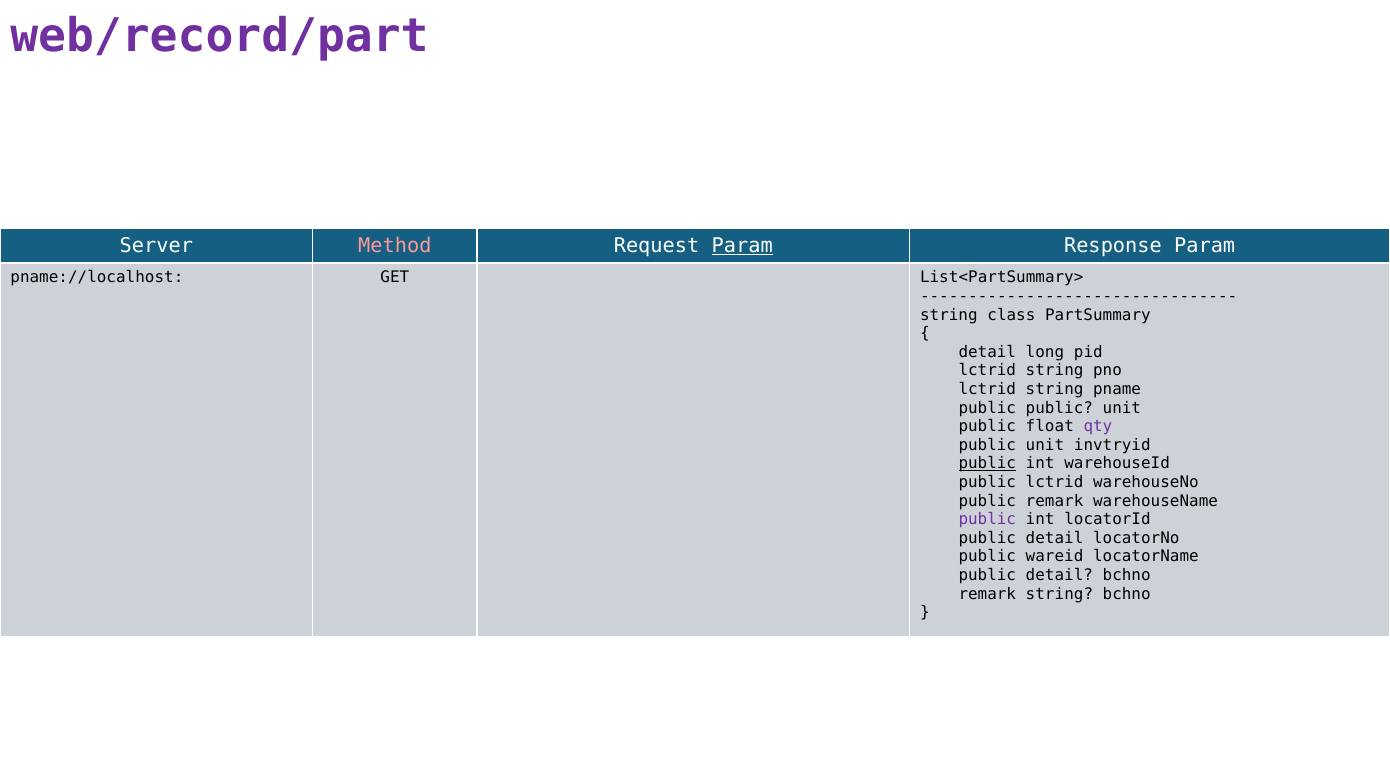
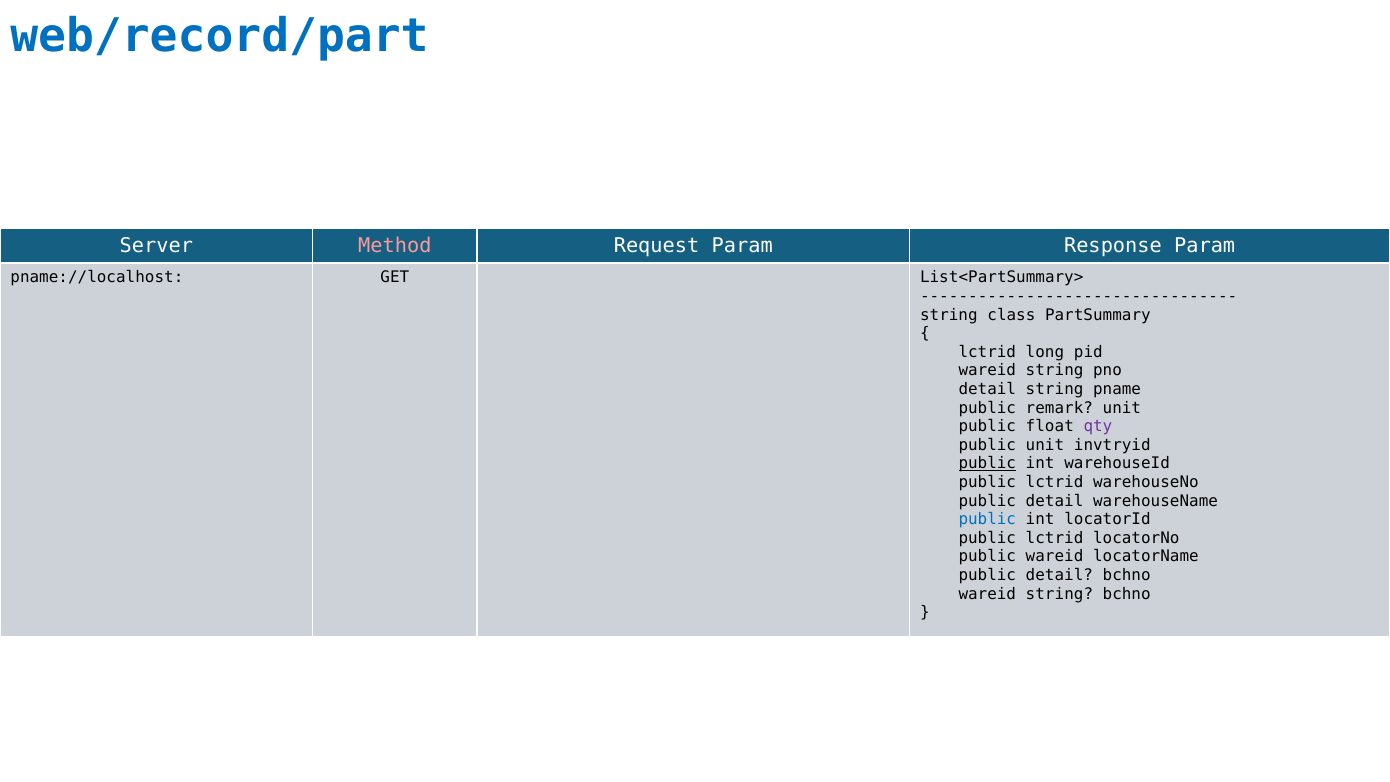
web/record/part colour: purple -> blue (219, 36)
Param underline: present -> none (742, 246)
detail: detail -> lctrid (987, 352)
lctrid: lctrid -> wareid (987, 371)
lctrid: lctrid -> detail (987, 389)
public public: public -> remark (1059, 408)
remark: remark -> detail (1055, 501)
public colour: purple -> blue (987, 519)
detail: detail -> lctrid (1055, 538)
remark: remark -> wareid (987, 594)
